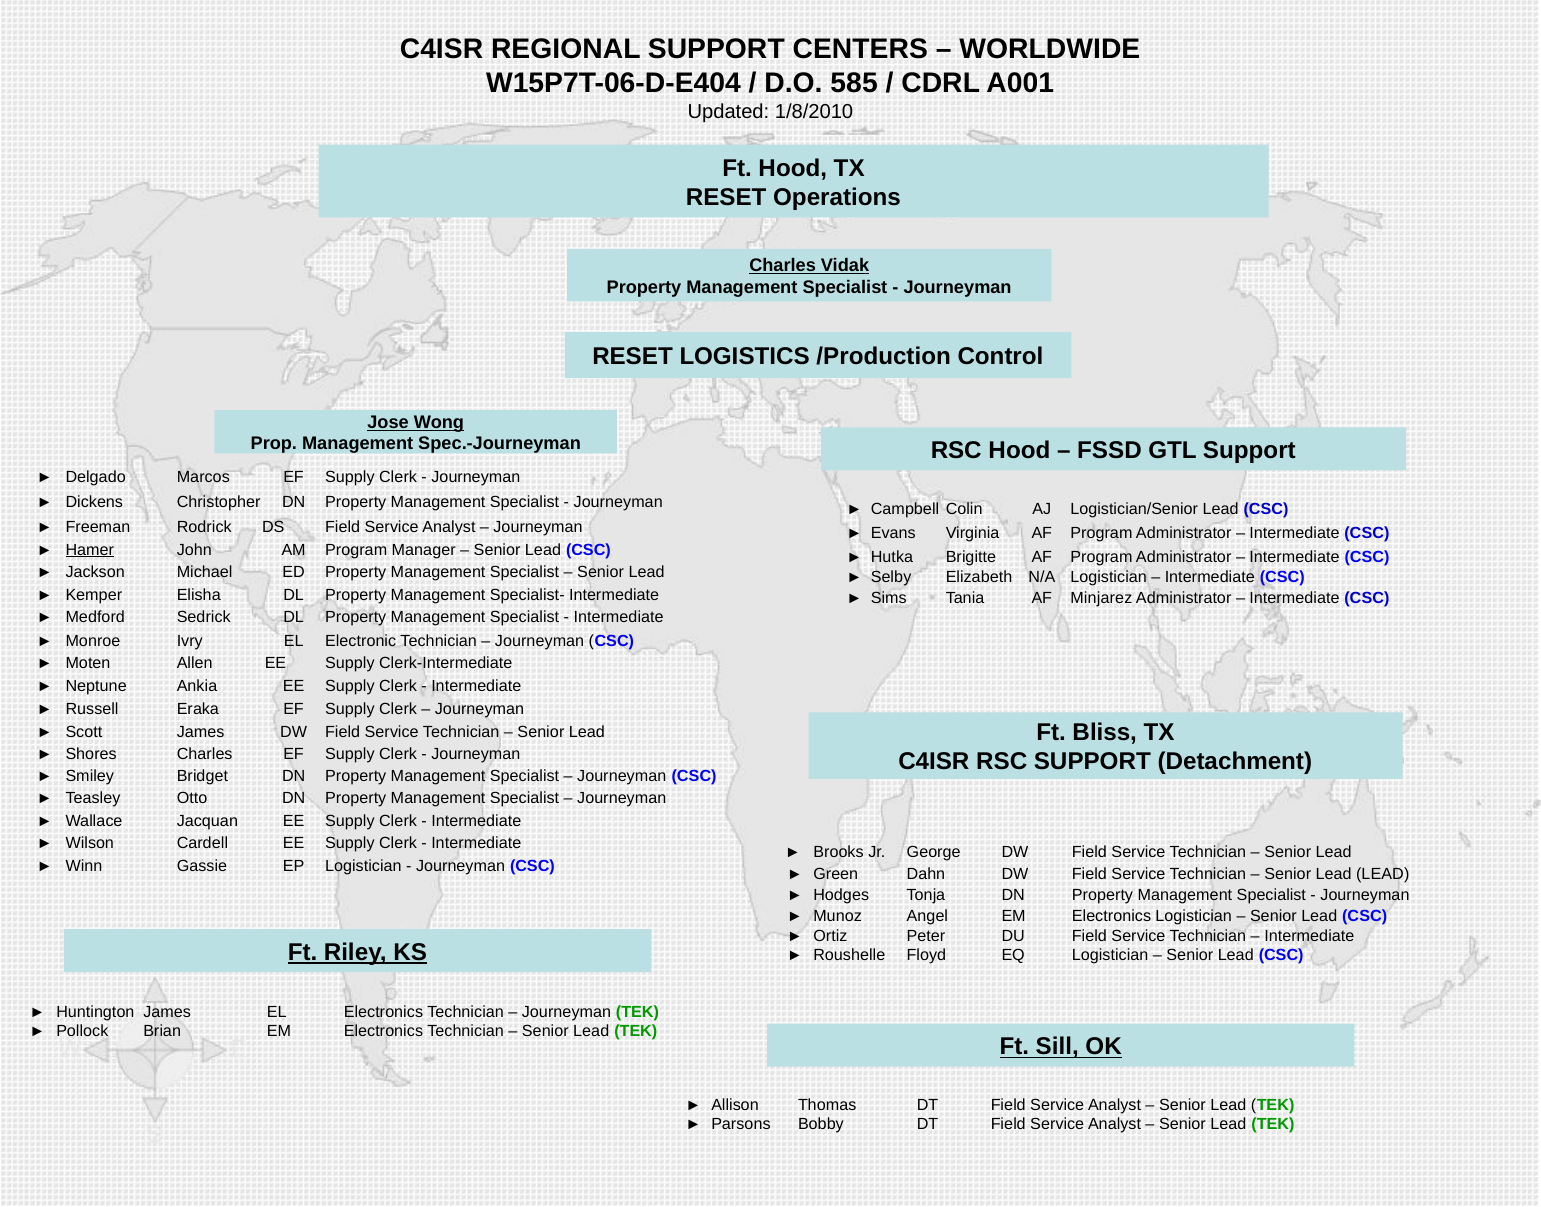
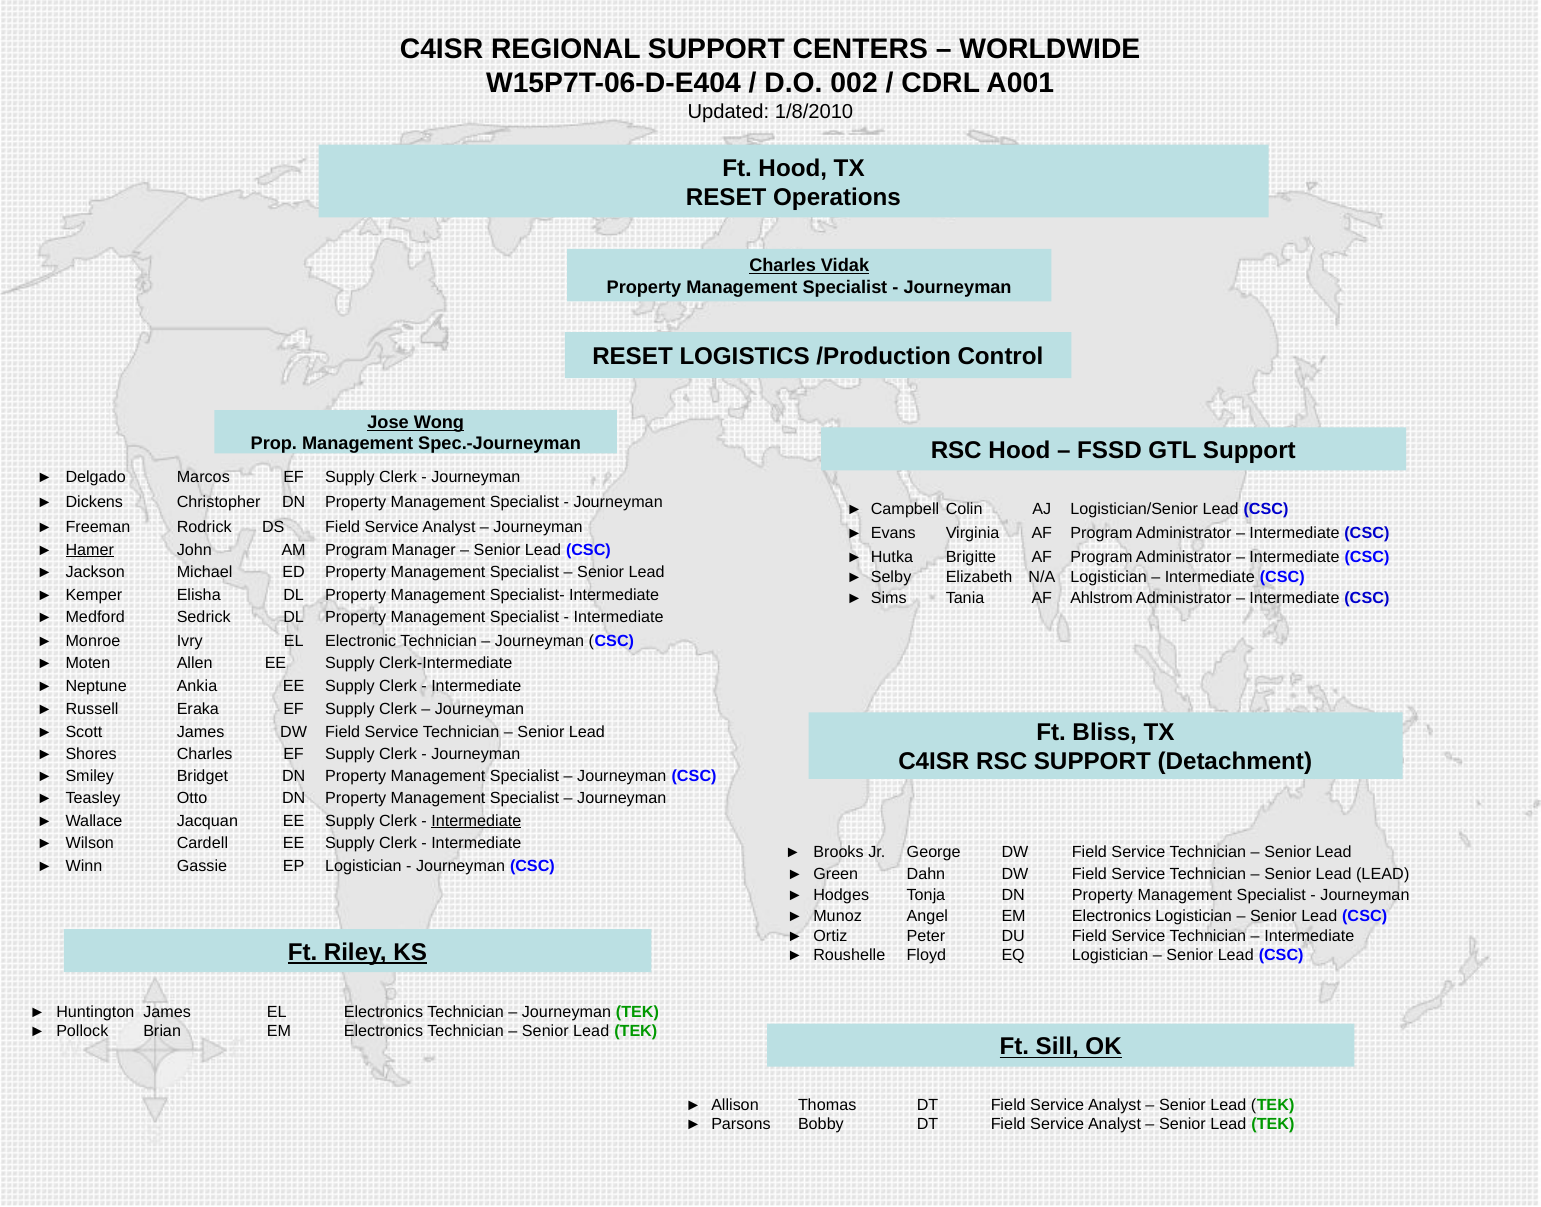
585: 585 -> 002 (854, 83)
Minjarez: Minjarez -> Ahlstrom (1102, 598)
Intermediate underline: none -> present (476, 821)
